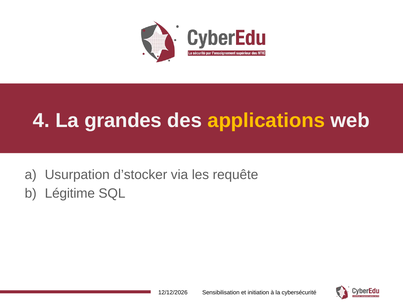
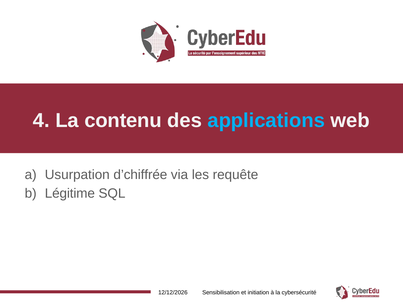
grandes: grandes -> contenu (123, 121)
applications colour: yellow -> light blue (266, 121)
d’stocker: d’stocker -> d’chiffrée (140, 175)
